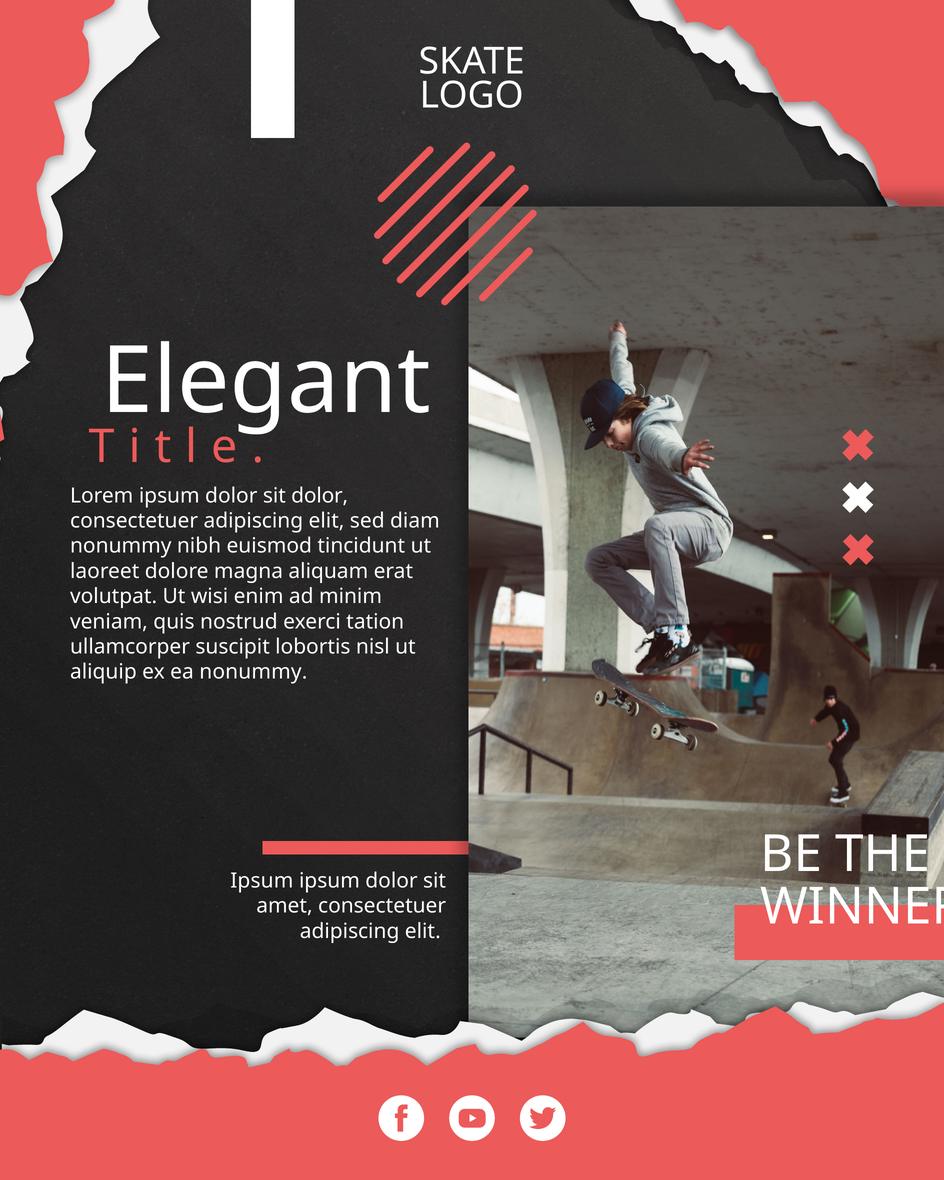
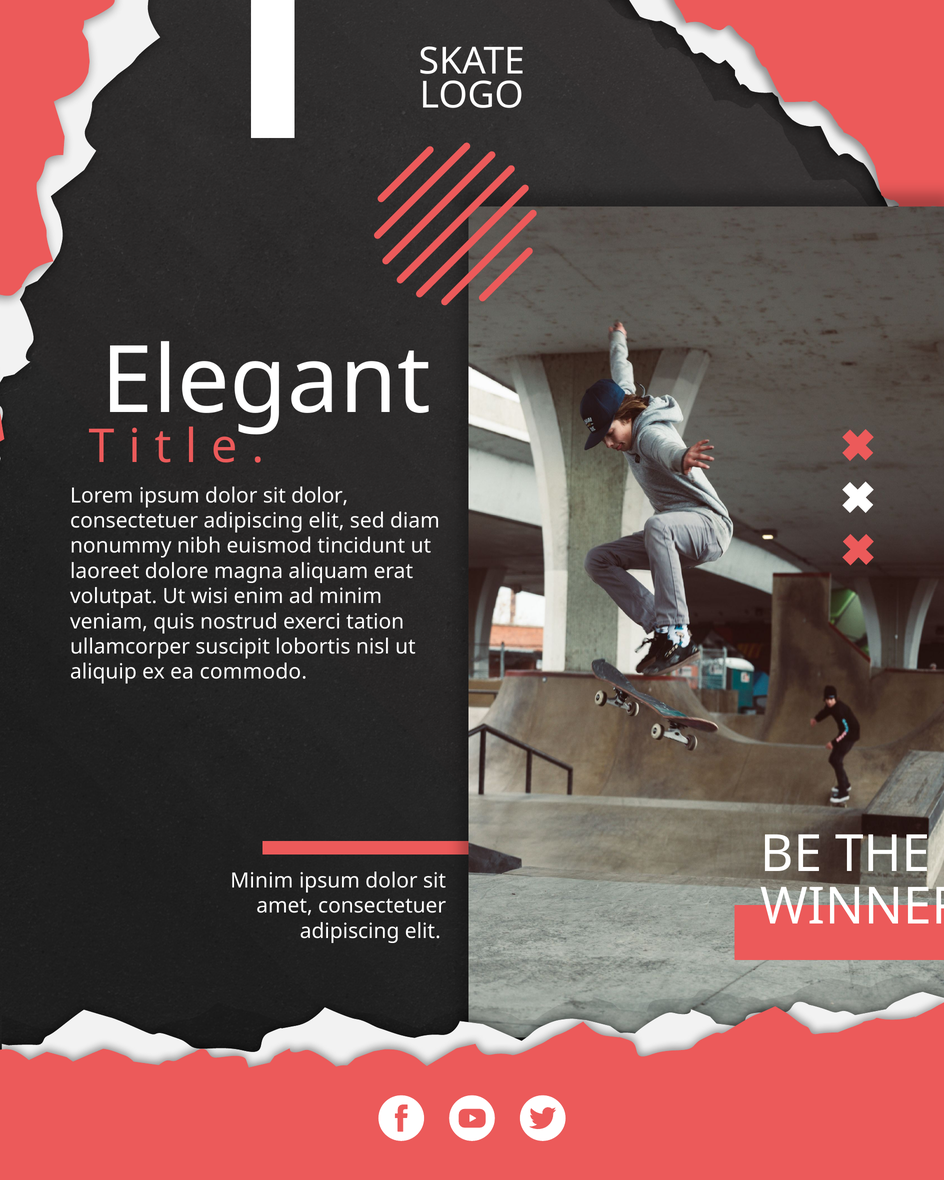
ea nonummy: nonummy -> commodo (253, 672)
Ipsum: Ipsum -> Minim (262, 881)
